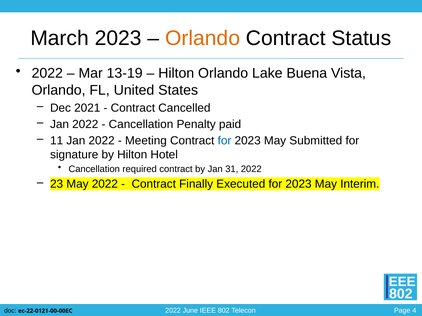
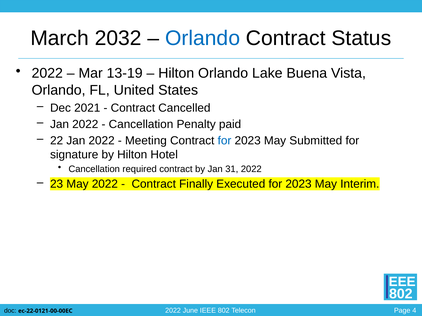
March 2023: 2023 -> 2032 (118, 38)
Orlando colour: orange -> blue (203, 38)
11: 11 -> 22 (57, 141)
